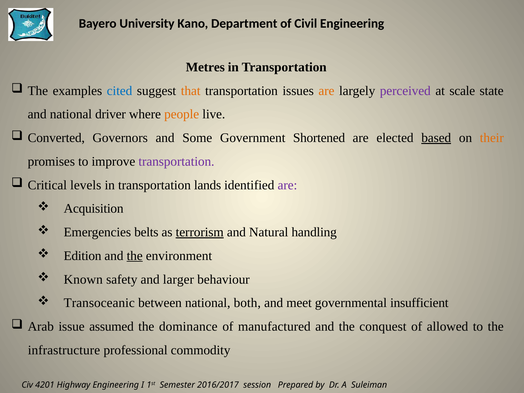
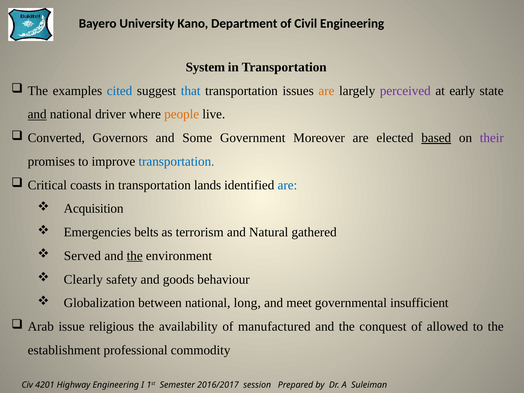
Metres: Metres -> System (205, 67)
that colour: orange -> blue (191, 91)
scale: scale -> early (462, 91)
and underline: none -> present (37, 114)
Shortened: Shortened -> Moreover (319, 138)
their colour: orange -> purple (492, 138)
transportation colour: purple -> blue (176, 161)
levels: levels -> coasts (86, 185)
are colour: purple -> blue (287, 185)
terrorism underline: present -> none (200, 232)
handling: handling -> gathered (314, 232)
Edition: Edition -> Served (82, 256)
Known: Known -> Clearly (83, 279)
larger: larger -> goods (179, 279)
Transoceanic: Transoceanic -> Globalization (99, 303)
both: both -> long (247, 303)
assumed: assumed -> religious (112, 327)
dominance: dominance -> availability (188, 327)
infrastructure: infrastructure -> establishment (64, 350)
